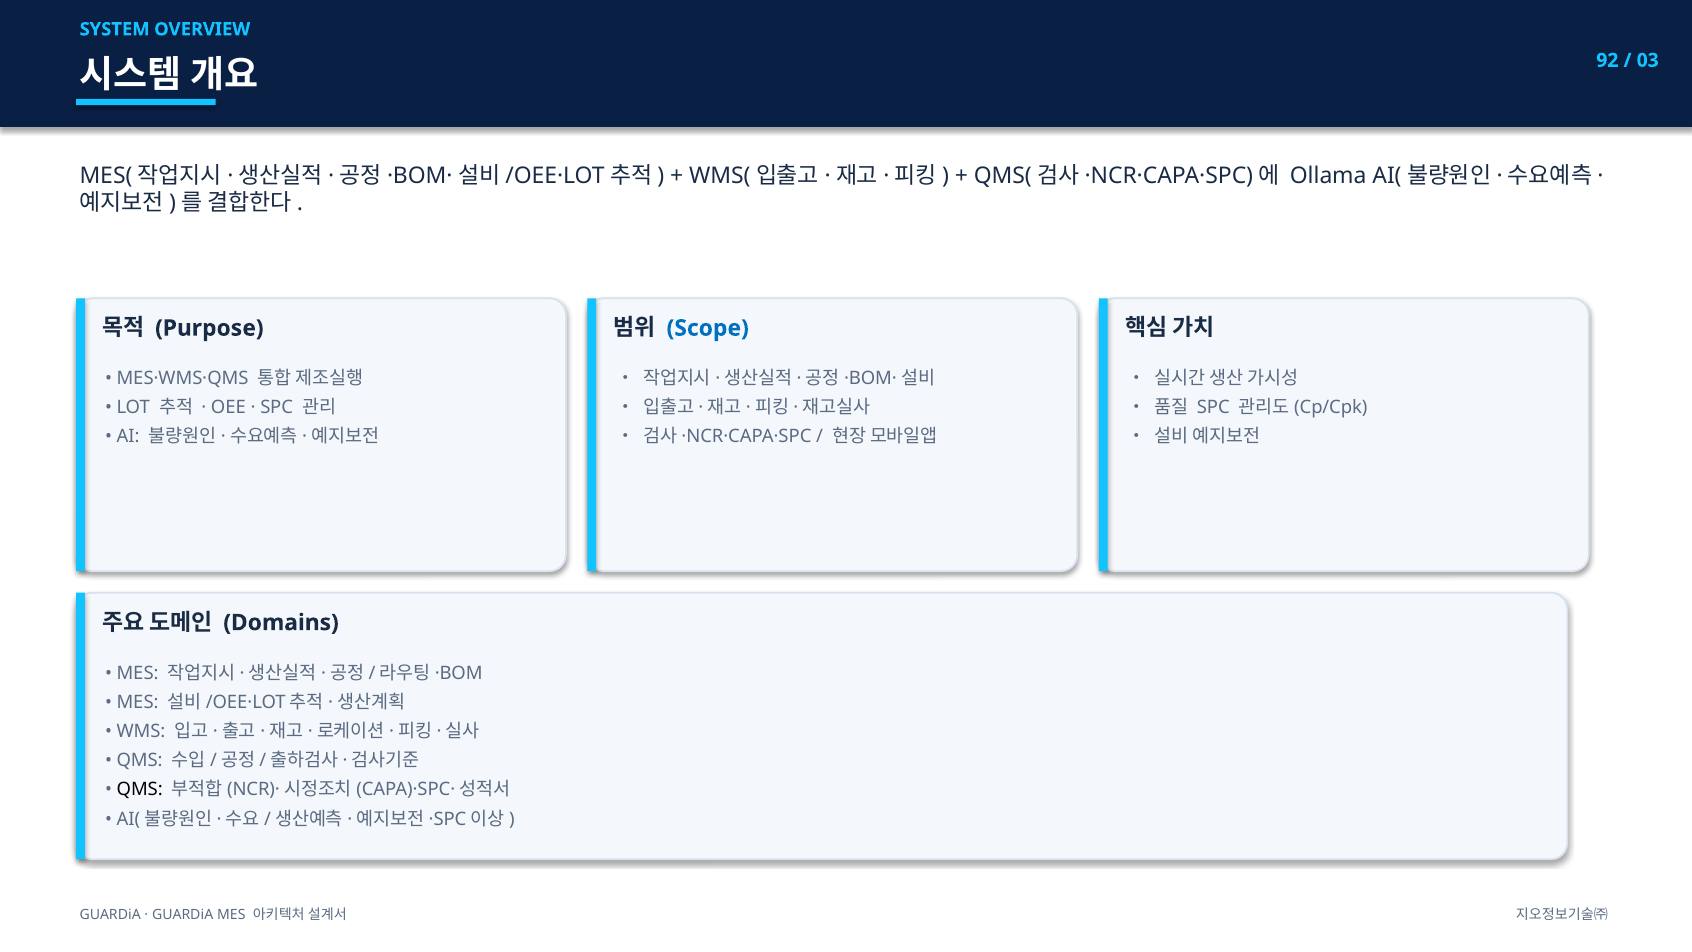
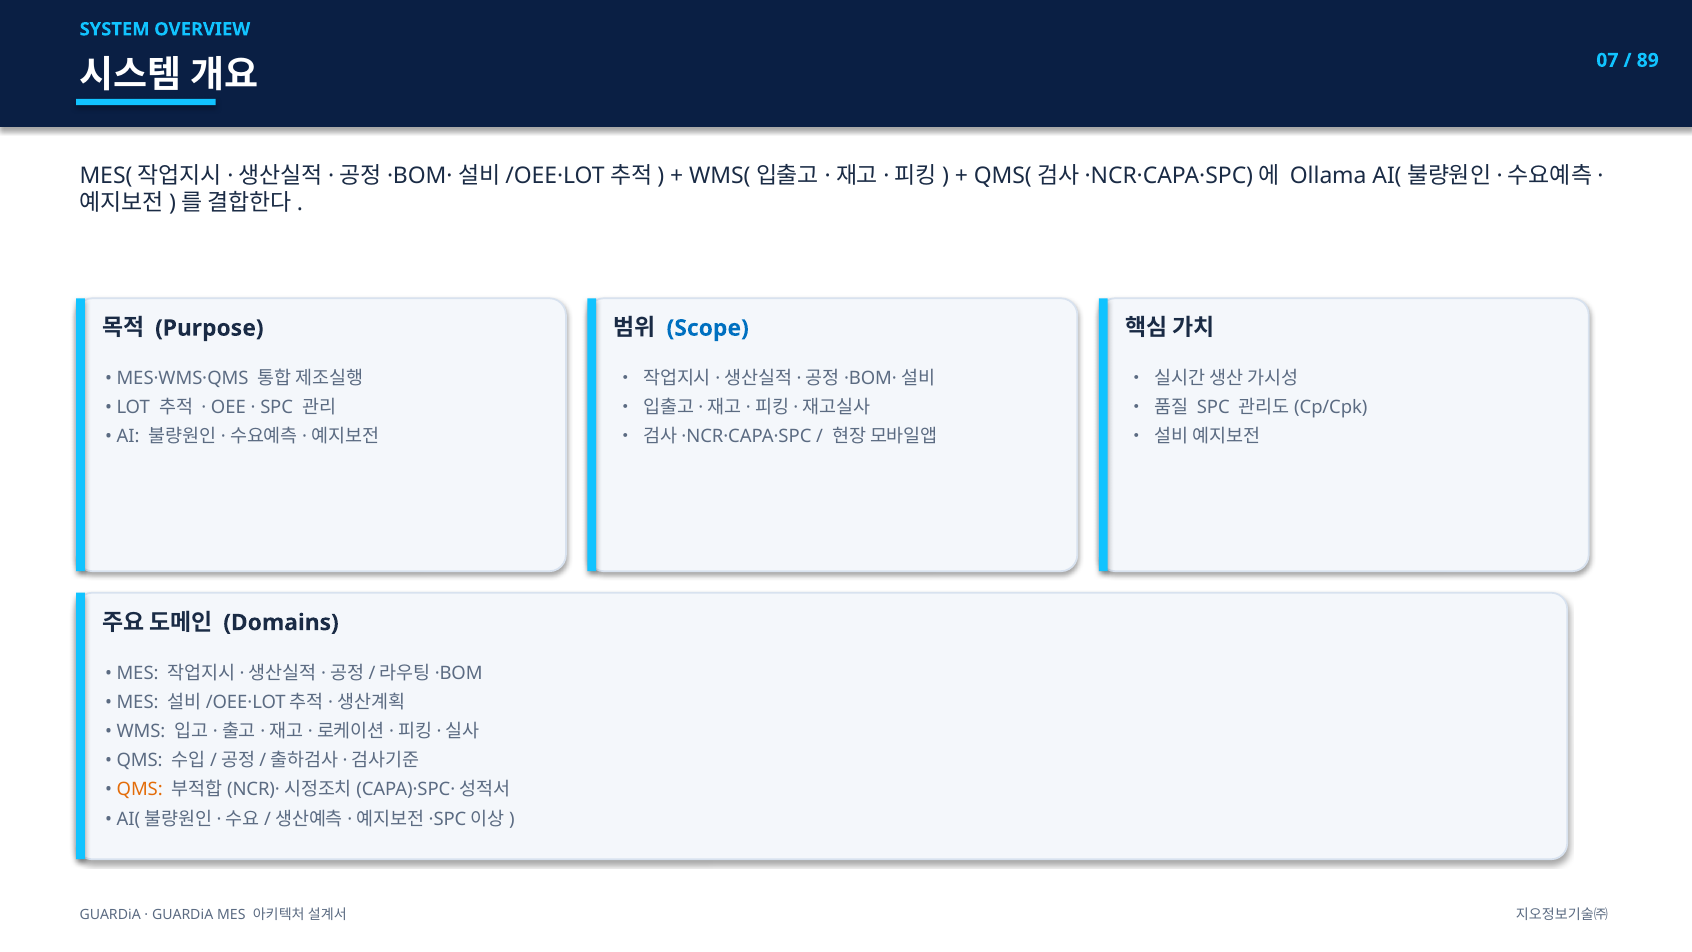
92: 92 -> 07 (1607, 60)
03: 03 -> 89 (1648, 60)
QMS colour: black -> orange (140, 790)
